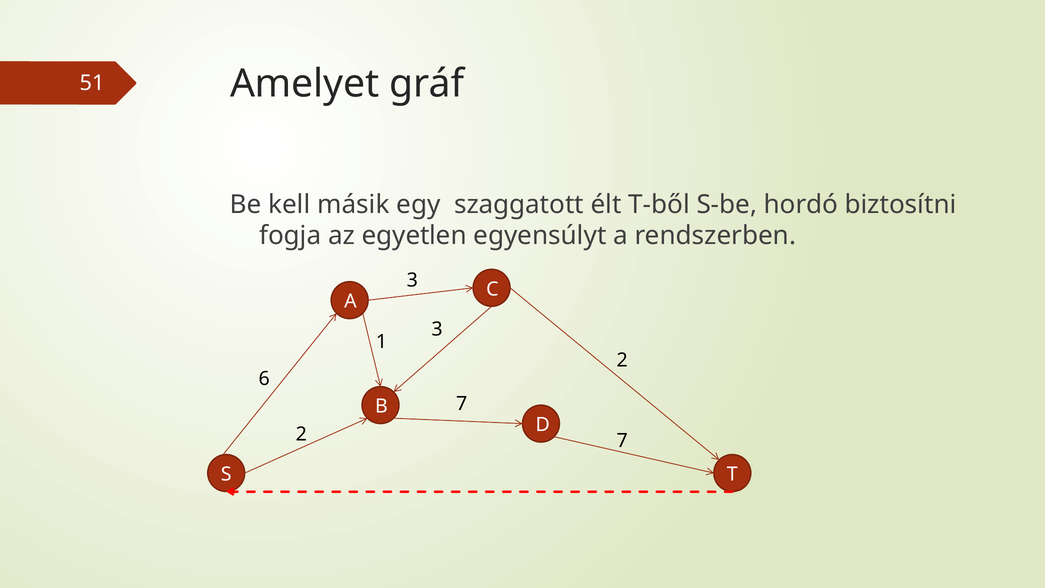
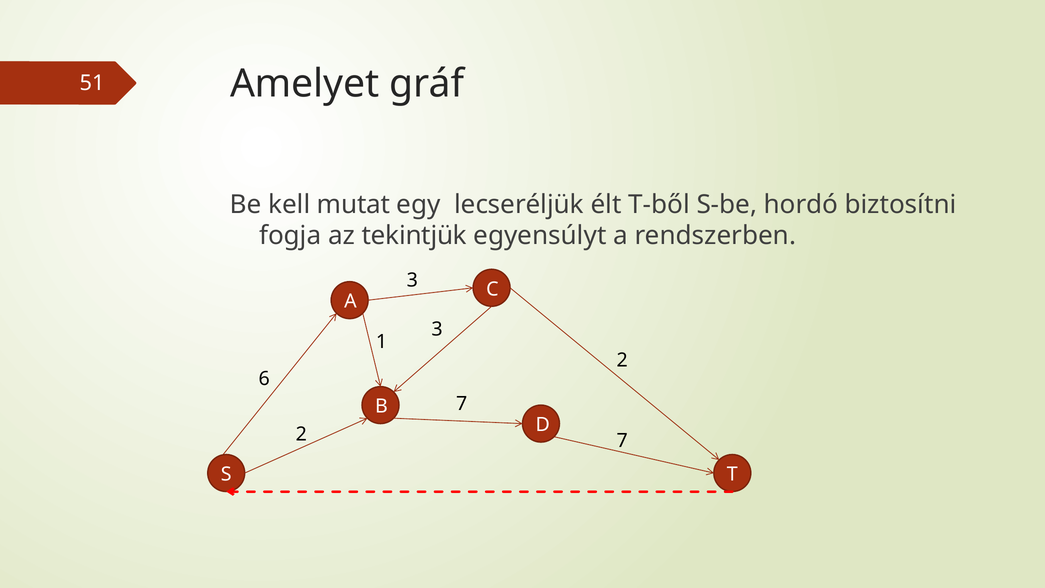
másik: másik -> mutat (354, 204)
szaggatott: szaggatott -> lecseréljük (519, 204)
egyetlen: egyetlen -> tekintjük (414, 236)
